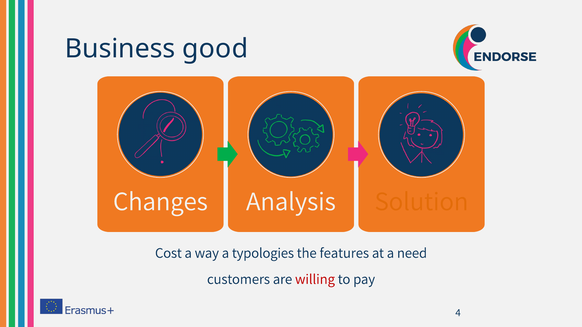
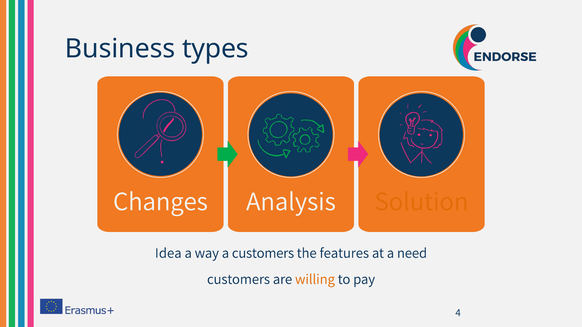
good: good -> types (215, 49)
Cost: Cost -> Idea (168, 253)
a typologies: typologies -> customers (263, 253)
willing colour: red -> orange (315, 279)
